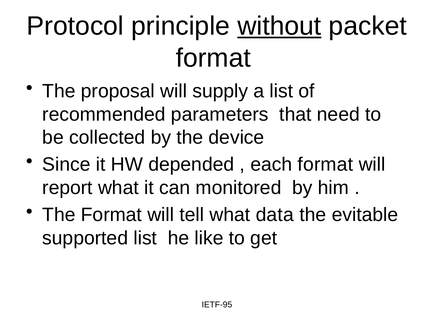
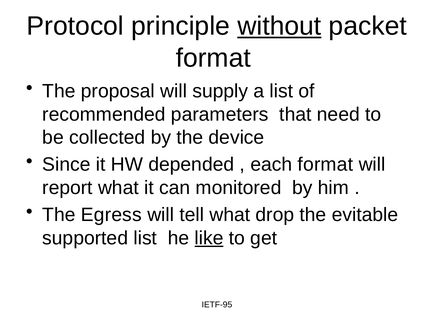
The Format: Format -> Egress (111, 215)
data: data -> drop (275, 215)
like underline: none -> present (209, 238)
